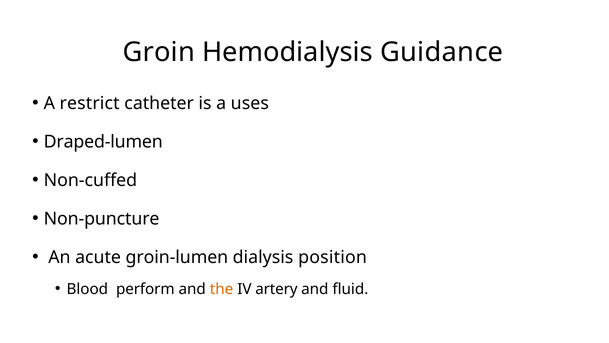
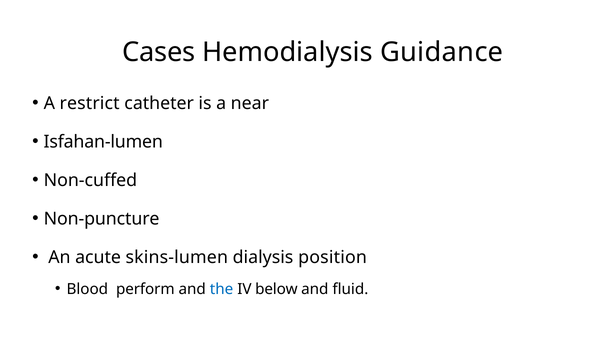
Groin: Groin -> Cases (159, 52)
uses: uses -> near (250, 103)
Draped-lumen: Draped-lumen -> Isfahan-lumen (103, 142)
groin-lumen: groin-lumen -> skins-lumen (177, 257)
the colour: orange -> blue (222, 289)
artery: artery -> below (276, 289)
